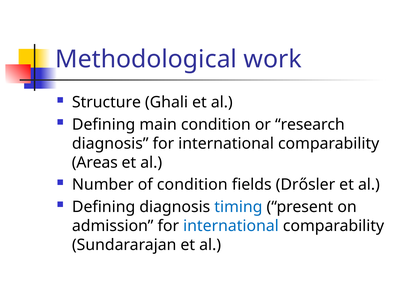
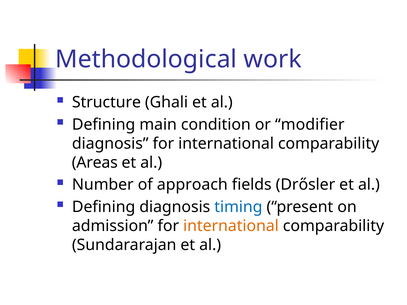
research: research -> modifier (310, 125)
of condition: condition -> approach (192, 185)
international colour: blue -> orange (231, 226)
